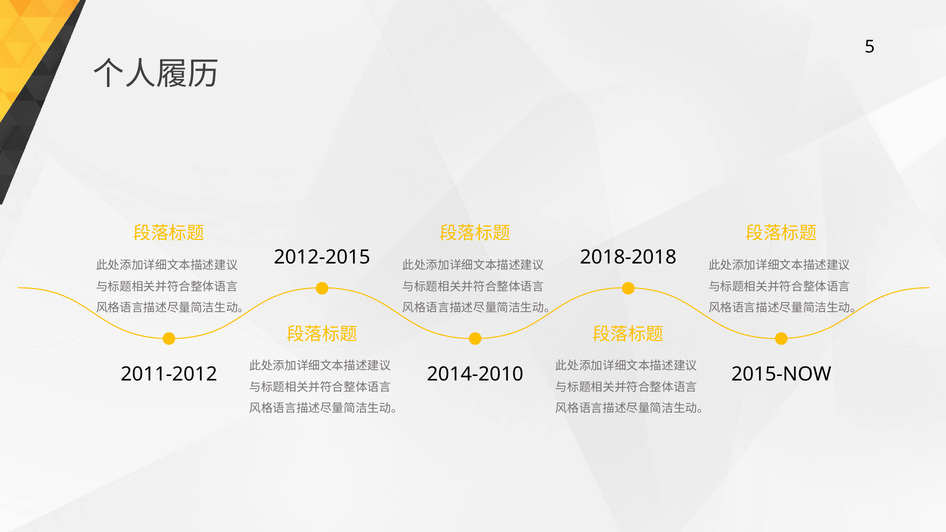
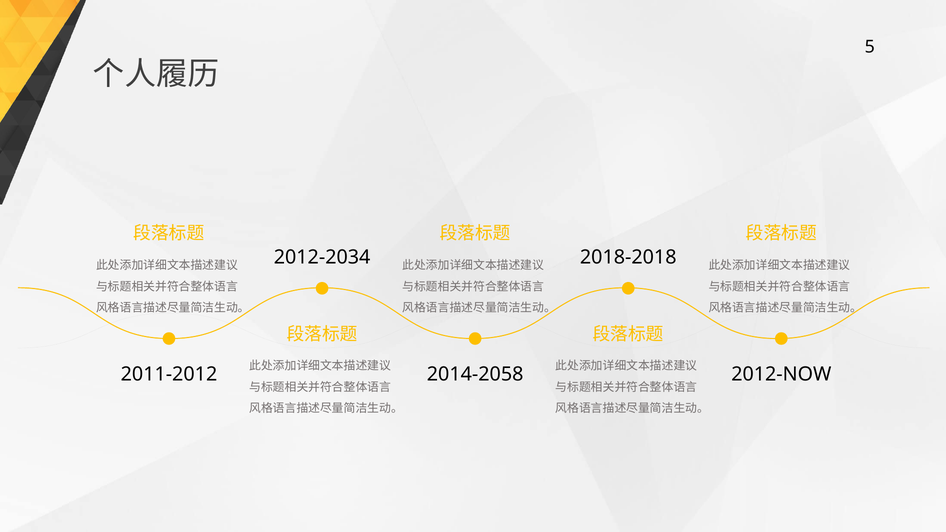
2012-2015: 2012-2015 -> 2012-2034 (322, 257)
2014-2010: 2014-2010 -> 2014-2058 (475, 374)
2015-NOW: 2015-NOW -> 2012-NOW (781, 374)
